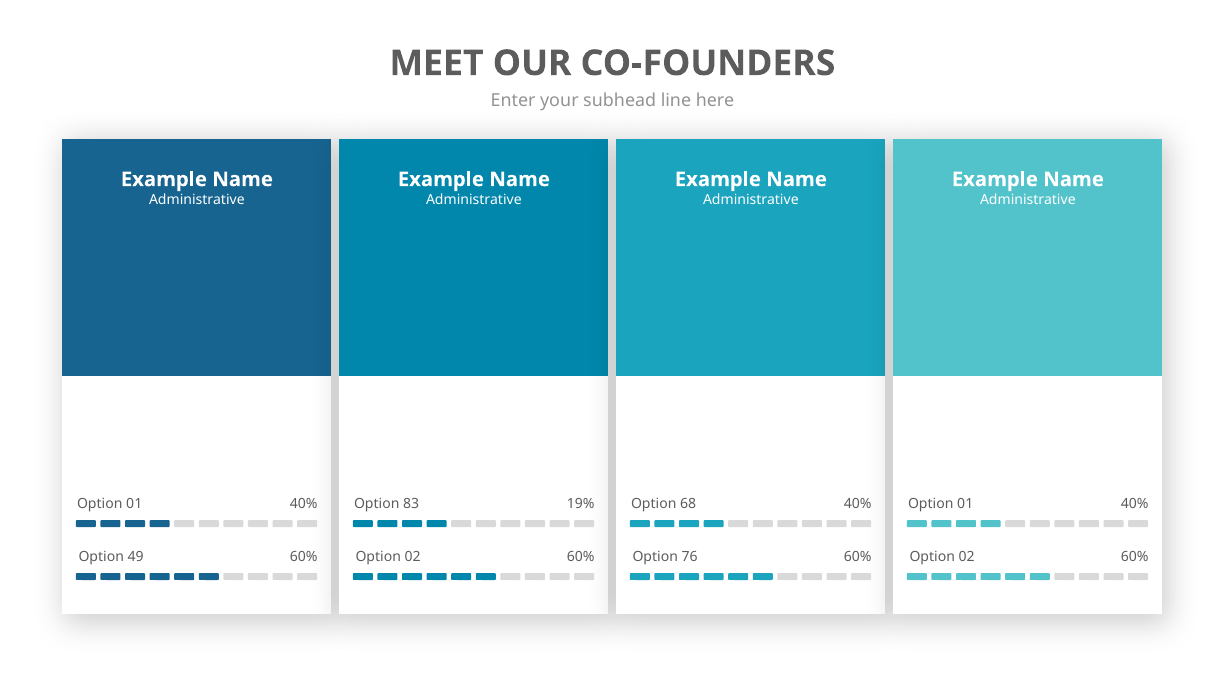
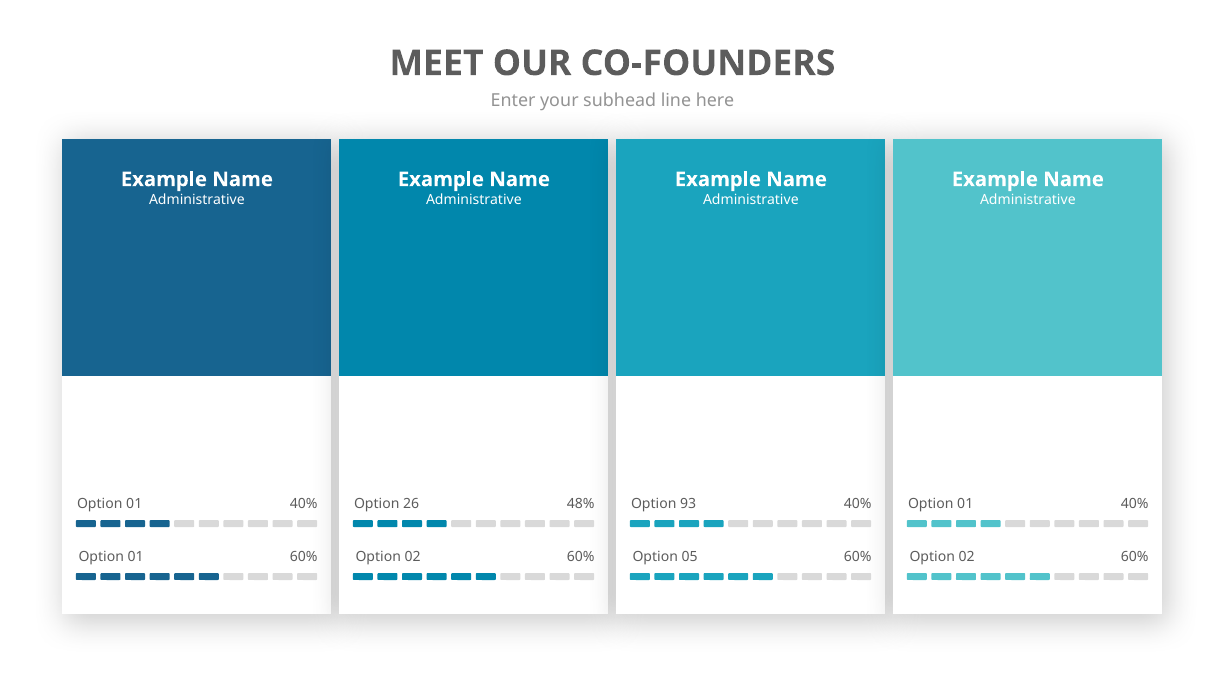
83: 83 -> 26 (411, 504)
19%: 19% -> 48% (581, 504)
68: 68 -> 93 (688, 504)
49: 49 -> 01 (136, 557)
76: 76 -> 05 (690, 557)
